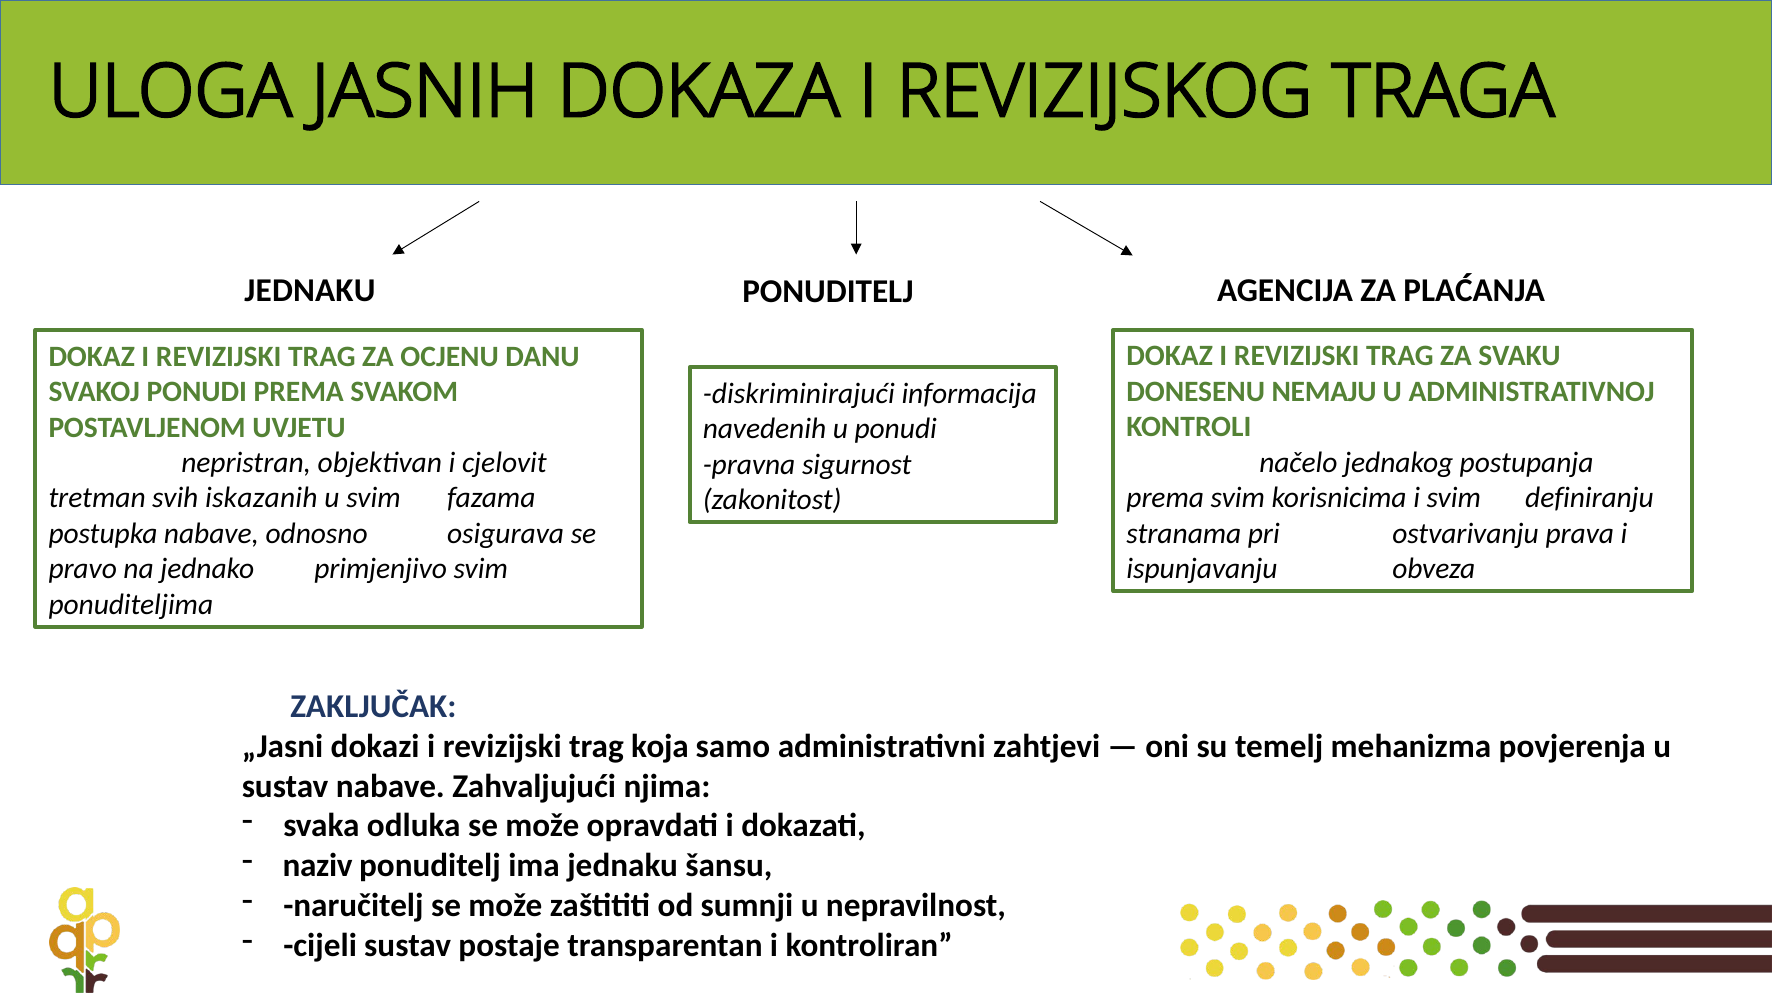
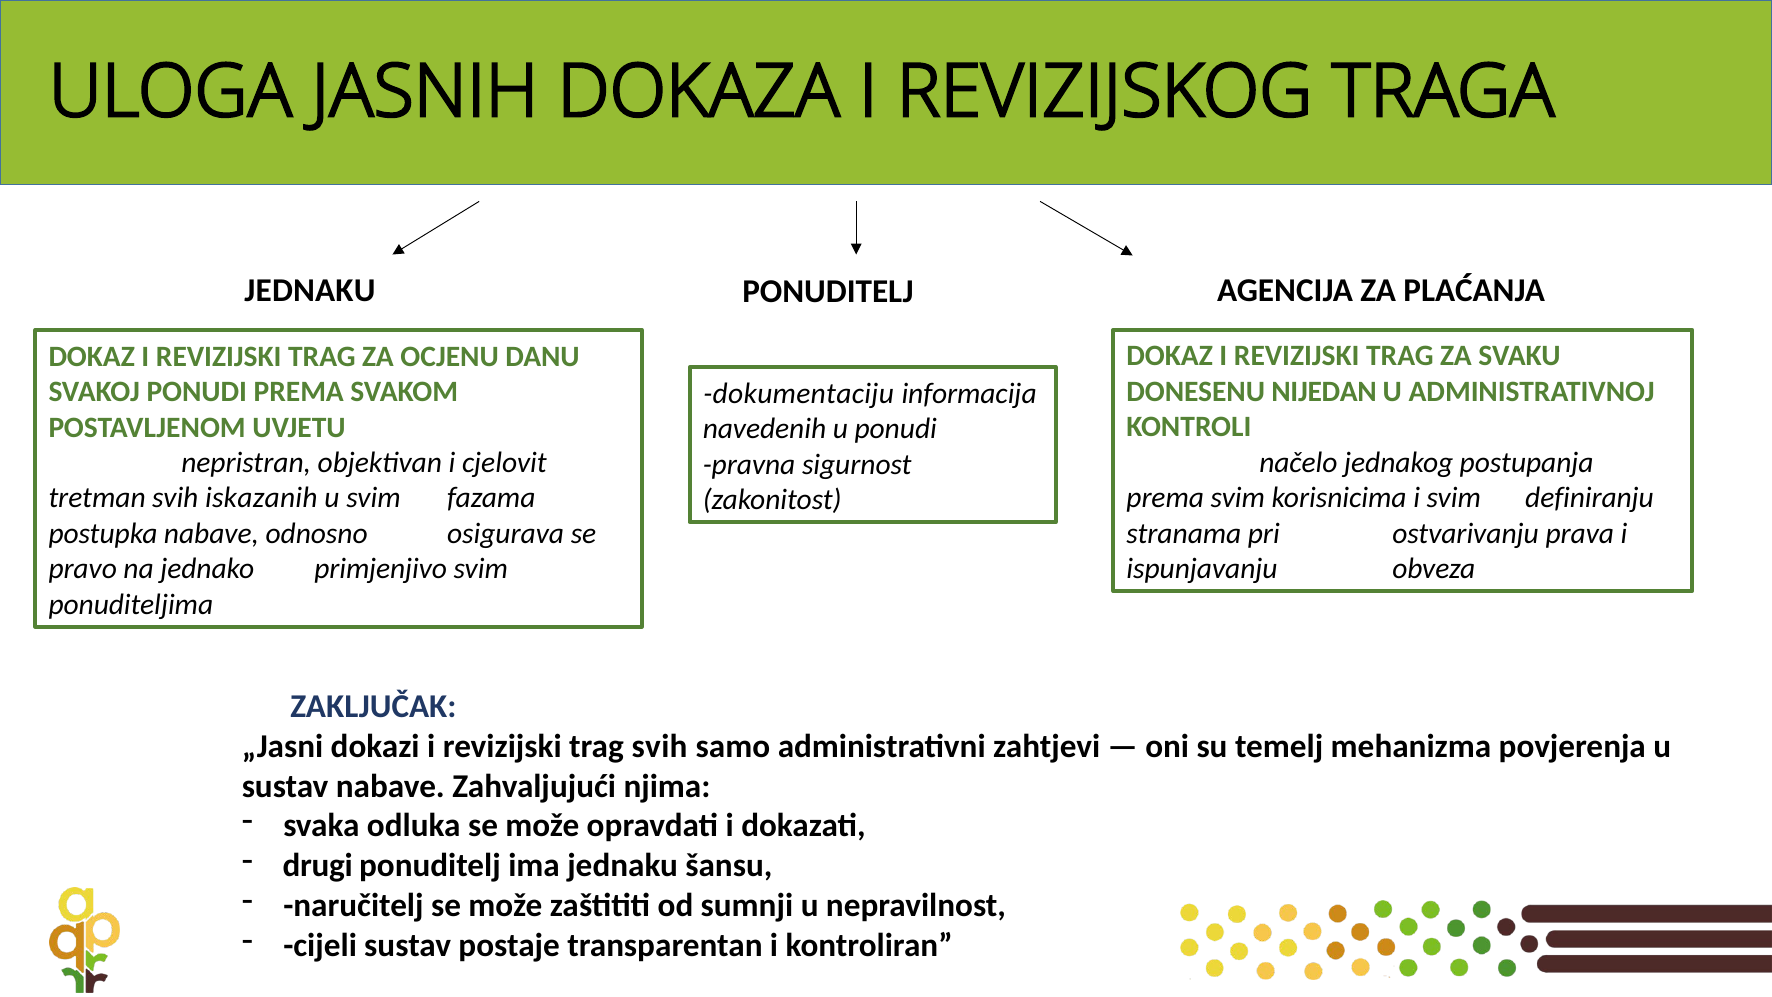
NEMAJU: NEMAJU -> NIJEDAN (1324, 392)
diskriminirajući: diskriminirajući -> dokumentaciju (799, 393)
trag koja: koja -> svih (660, 746)
naziv: naziv -> drugi (318, 866)
